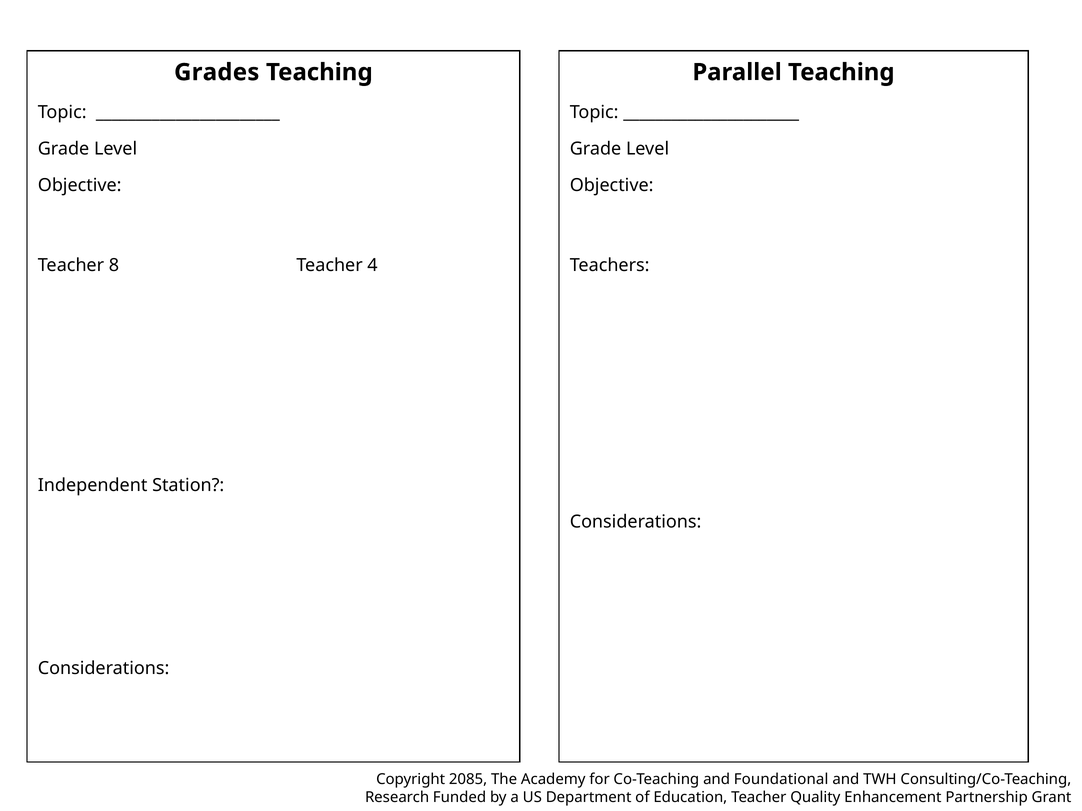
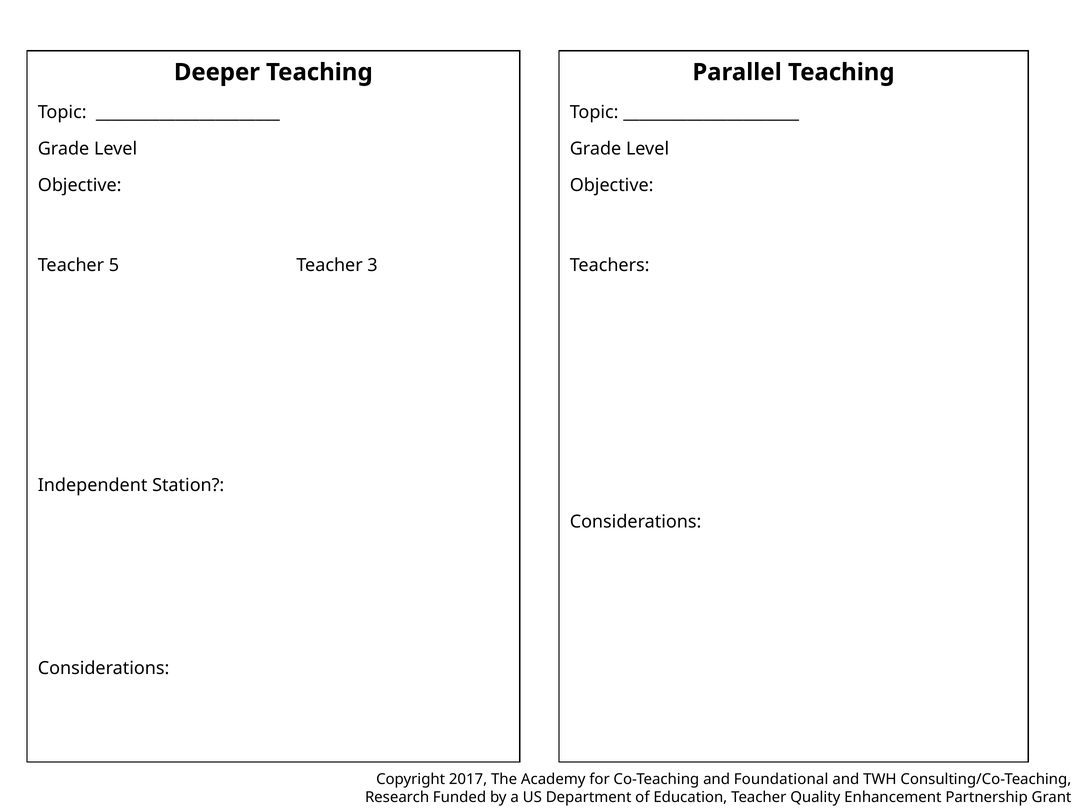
Grades: Grades -> Deeper (217, 72)
8: 8 -> 5 (114, 265)
4: 4 -> 3 (373, 265)
2085: 2085 -> 2017 (468, 780)
